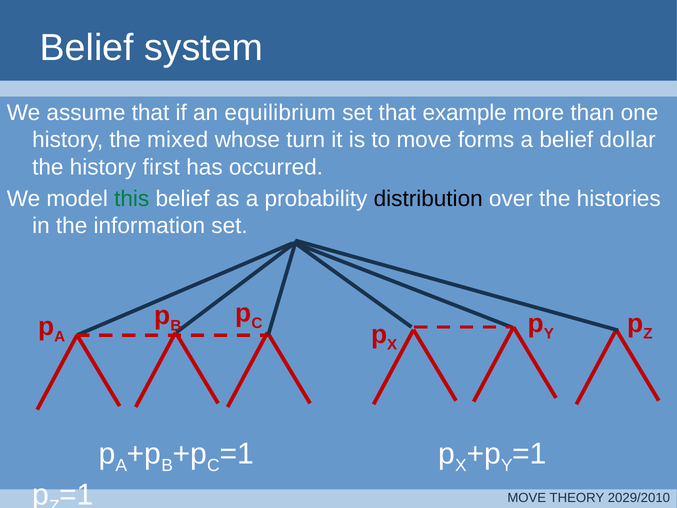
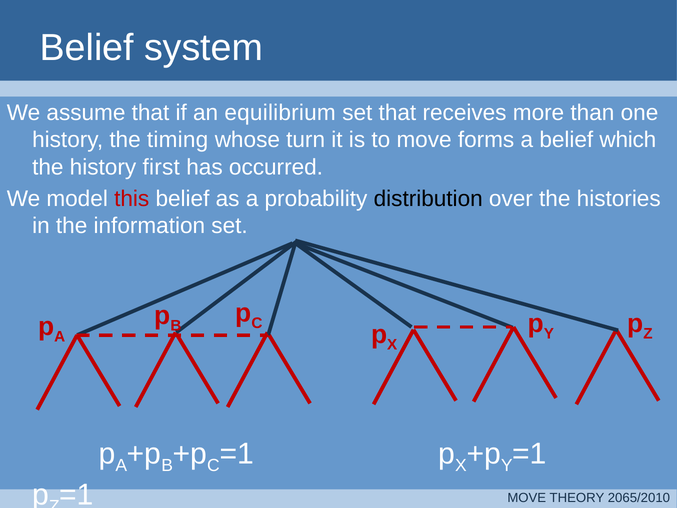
example: example -> receives (465, 113)
mixed: mixed -> timing (178, 140)
dollar: dollar -> which (628, 140)
this colour: green -> red (132, 199)
2029/2010: 2029/2010 -> 2065/2010 (639, 497)
